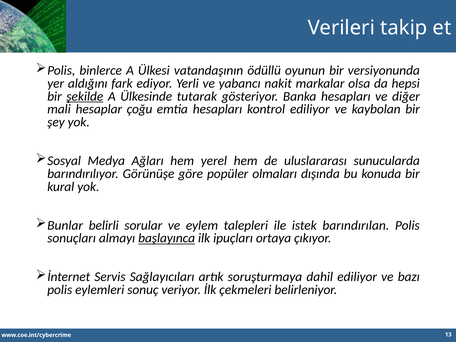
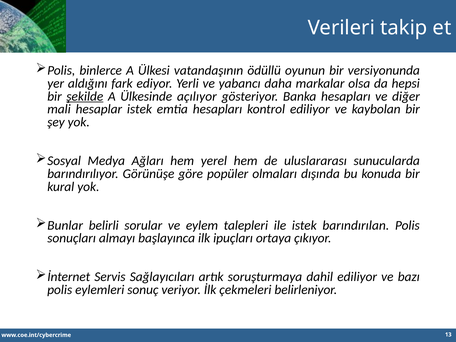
nakit: nakit -> daha (278, 83)
tutarak: tutarak -> açılıyor (197, 96)
hesaplar çoğu: çoğu -> istek (139, 109)
başlayınca underline: present -> none (167, 238)
